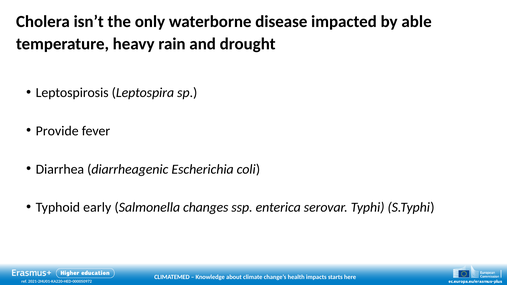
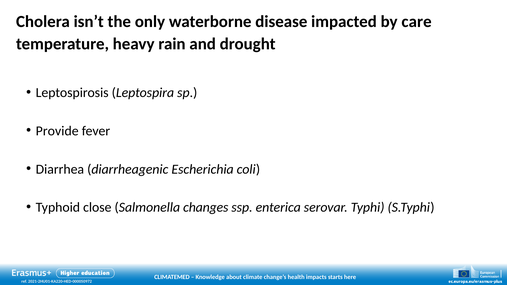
able: able -> care (417, 22)
early: early -> close (97, 208)
